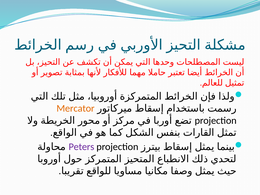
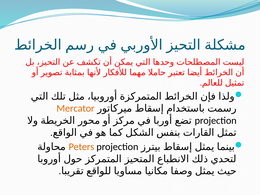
Peters colour: purple -> orange (81, 147)
